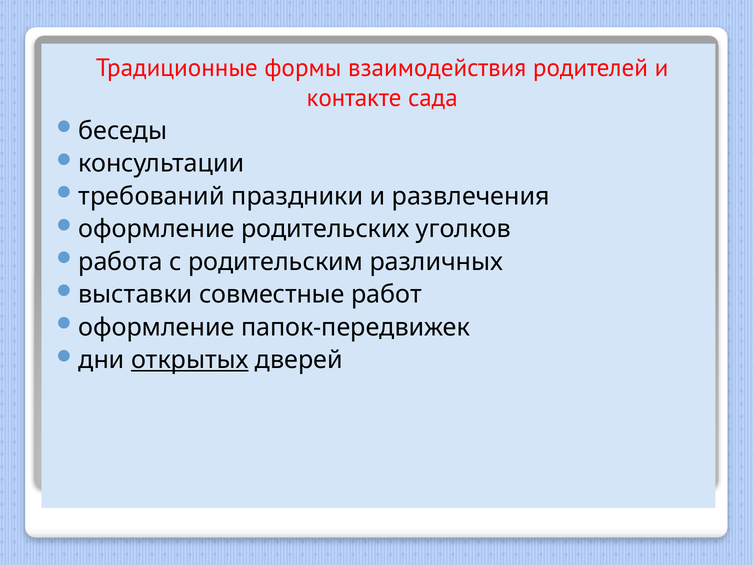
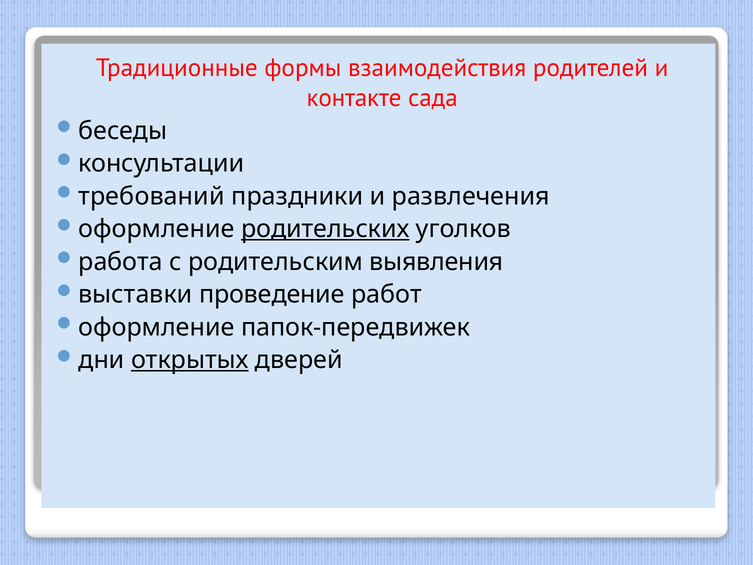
родительских underline: none -> present (325, 229)
различных: различных -> выявления (436, 262)
совместные: совместные -> проведение (272, 295)
